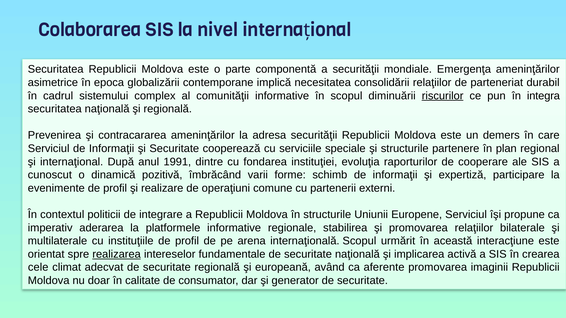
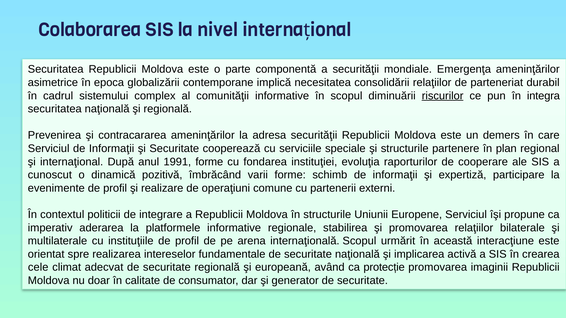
1991 dintre: dintre -> forme (209, 162)
realizarea underline: present -> none (117, 254)
aferente: aferente -> protecție (384, 268)
